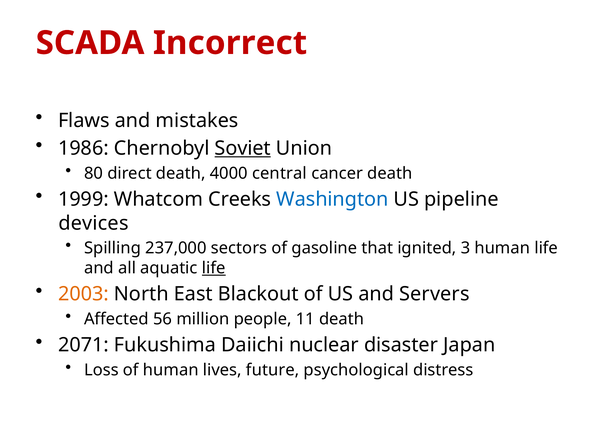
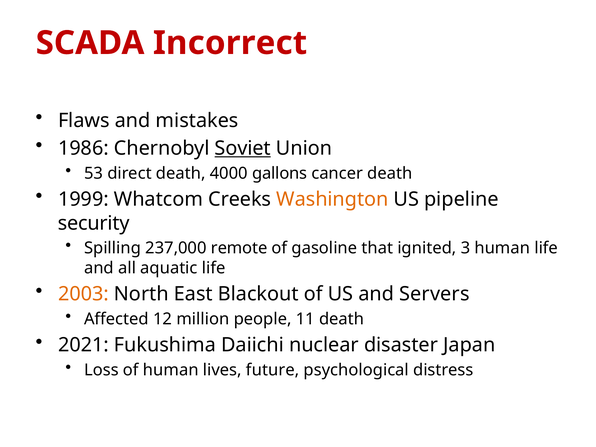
80: 80 -> 53 (94, 173)
central: central -> gallons (280, 173)
Washington colour: blue -> orange (332, 199)
devices: devices -> security (94, 223)
sectors: sectors -> remote (239, 248)
life underline: present -> none (214, 268)
56: 56 -> 12 (163, 319)
2071: 2071 -> 2021 (83, 345)
